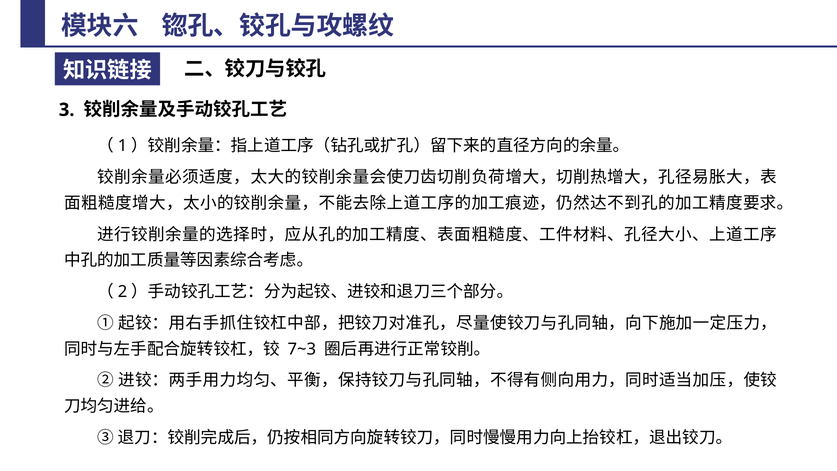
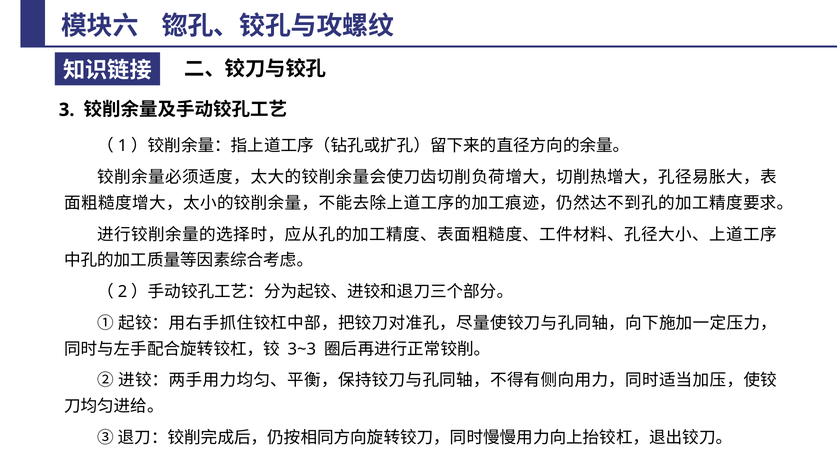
7~3: 7~3 -> 3~3 (302, 349)
